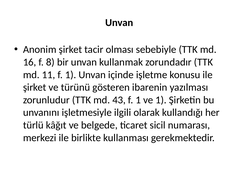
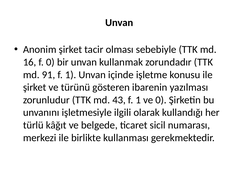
f 8: 8 -> 0 (50, 62)
11: 11 -> 91 (49, 75)
ve 1: 1 -> 0 (161, 100)
